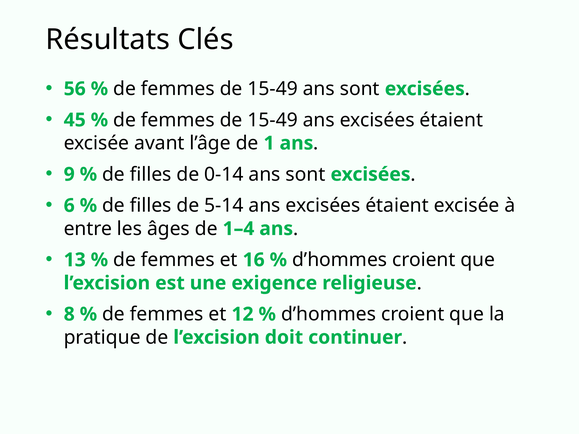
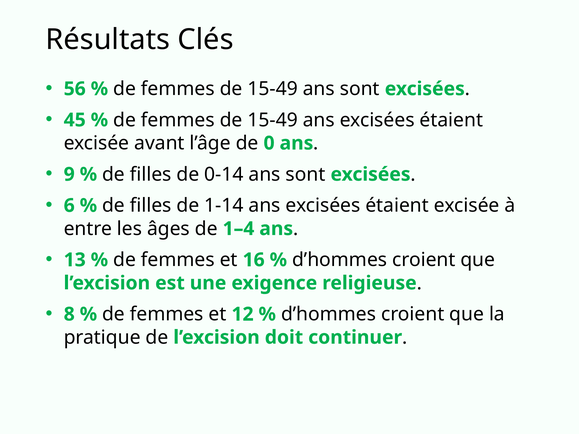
1: 1 -> 0 (269, 143)
5-14: 5-14 -> 1-14 (224, 206)
